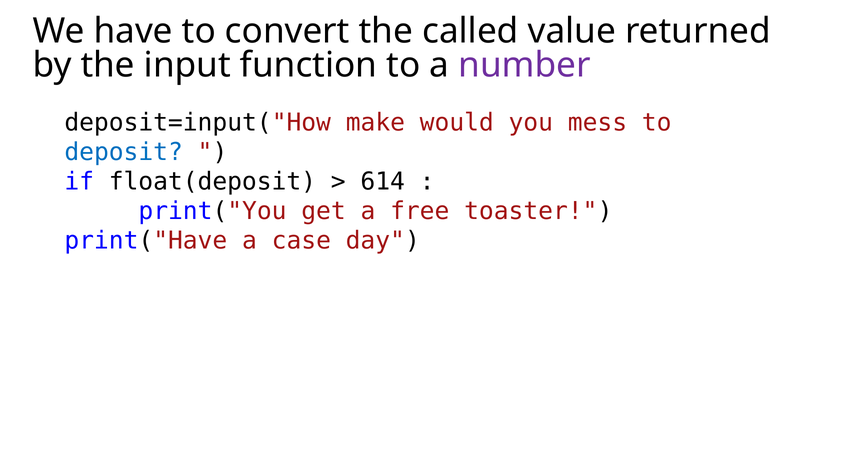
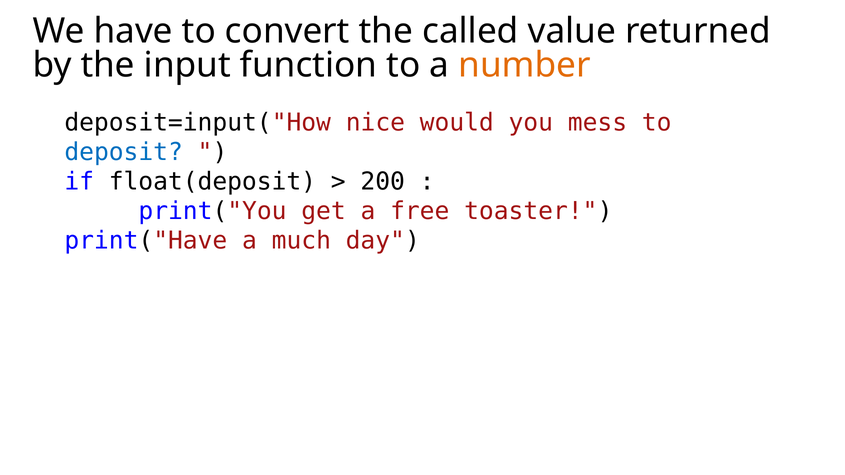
number colour: purple -> orange (524, 65)
make: make -> nice (375, 123)
614: 614 -> 200 (383, 182)
case: case -> much (301, 241)
